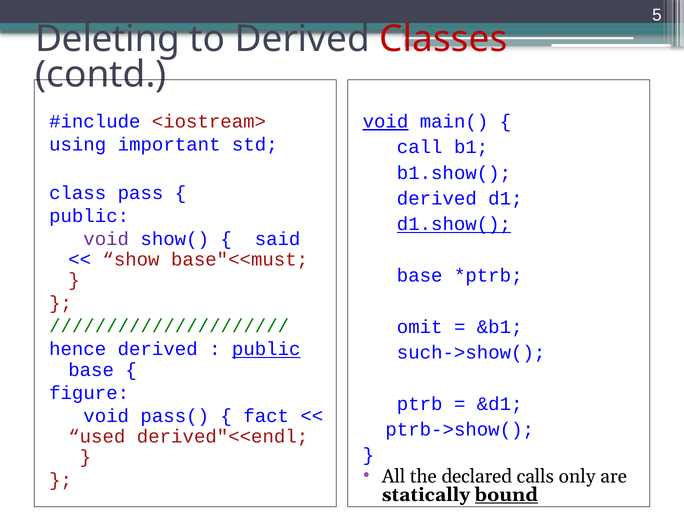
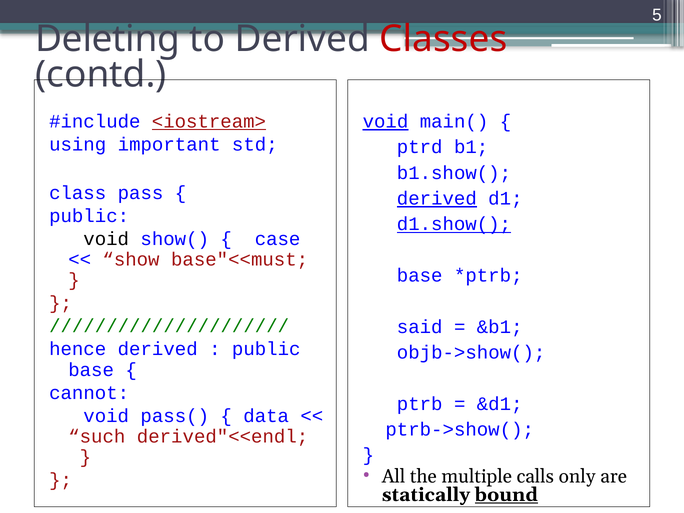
<iostream> underline: none -> present (209, 121)
call: call -> ptrd (420, 147)
derived underline: none -> present (437, 199)
void colour: purple -> black (106, 239)
said: said -> case (278, 239)
omit: omit -> said (420, 327)
public underline: present -> none (266, 349)
such->show(: such->show( -> objb->show( (471, 353)
figure: figure -> cannot (89, 393)
fact: fact -> data (266, 416)
used: used -> such (97, 436)
declared: declared -> multiple (477, 476)
